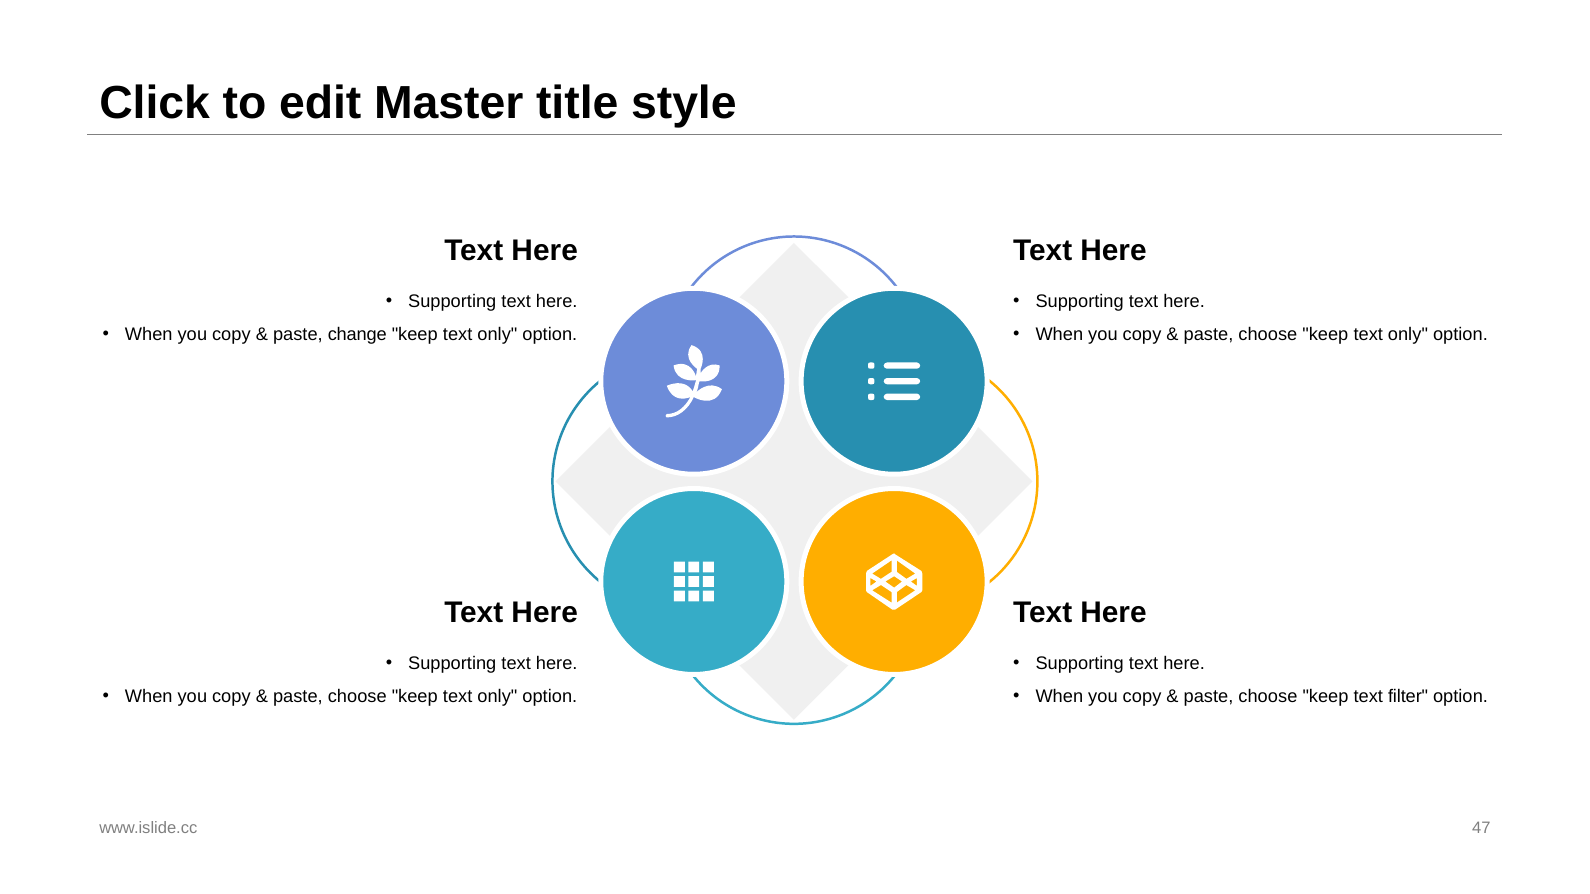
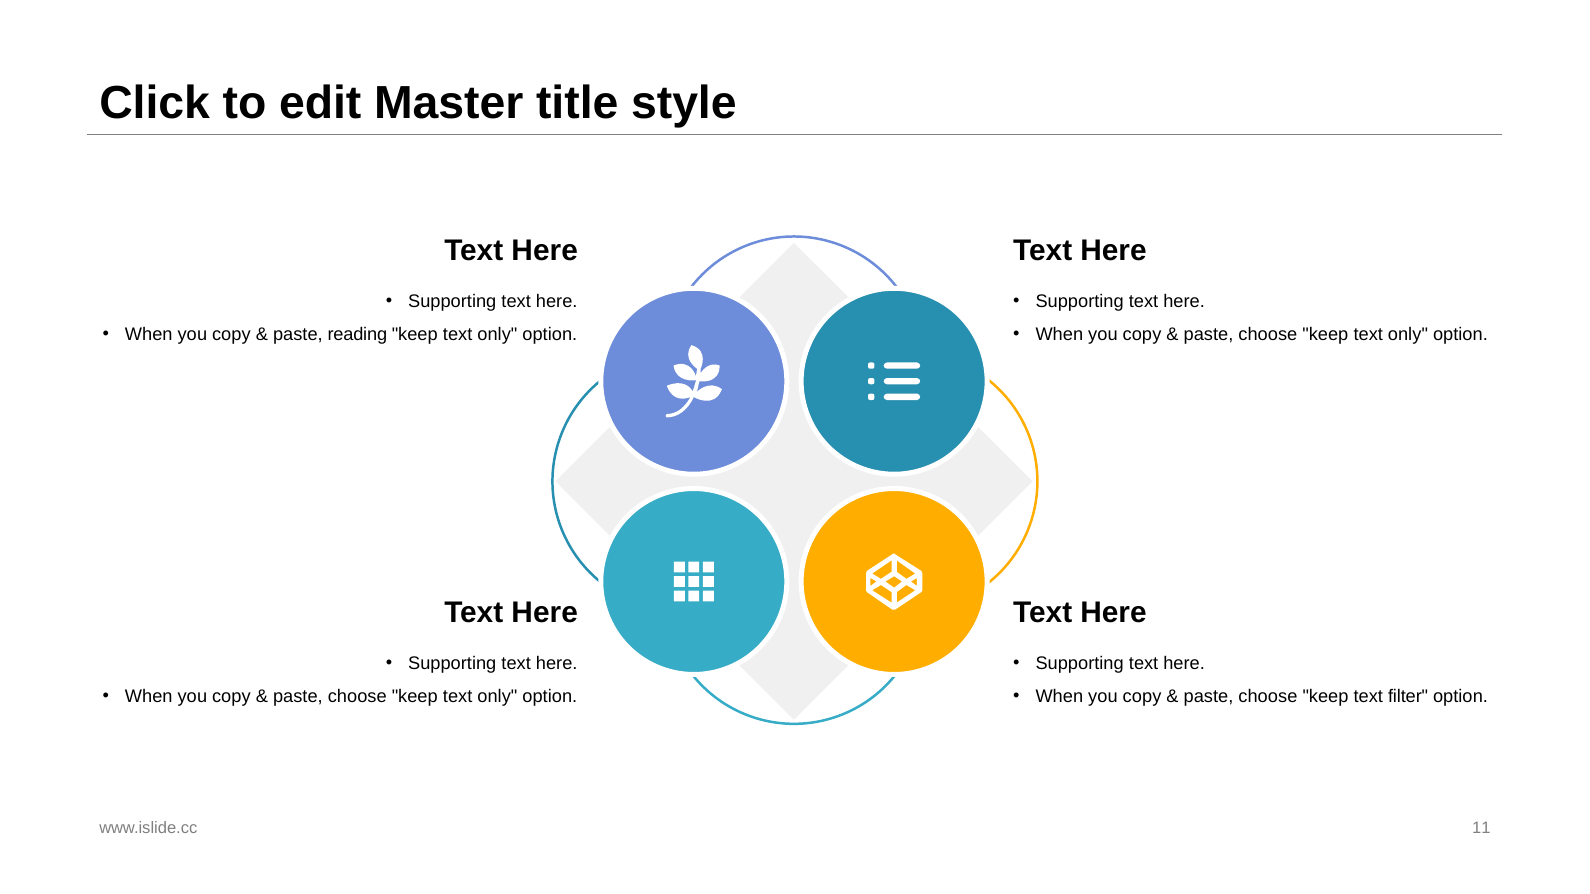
change: change -> reading (357, 334)
47: 47 -> 11 (1481, 828)
